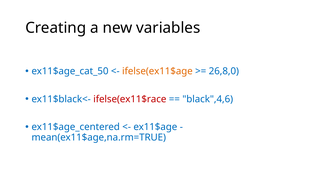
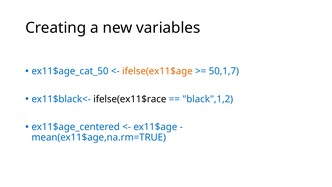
26,8,0: 26,8,0 -> 50,1,7 (224, 71)
ifelse(ex11$race colour: red -> black (130, 99)
black",4,6: black",4,6 -> black",1,2 (208, 99)
